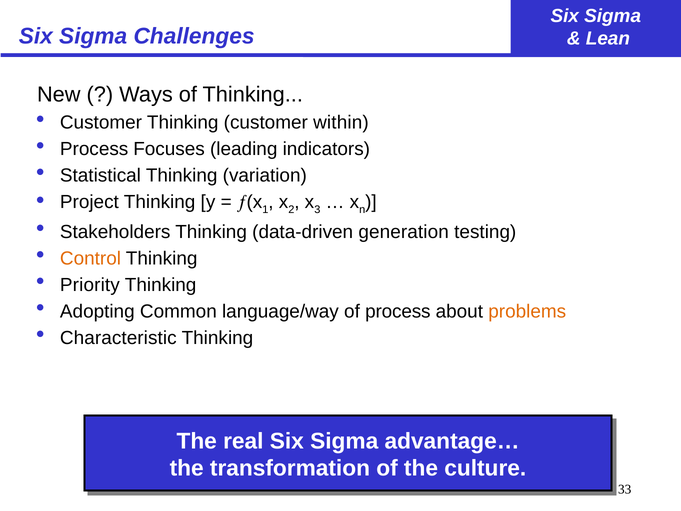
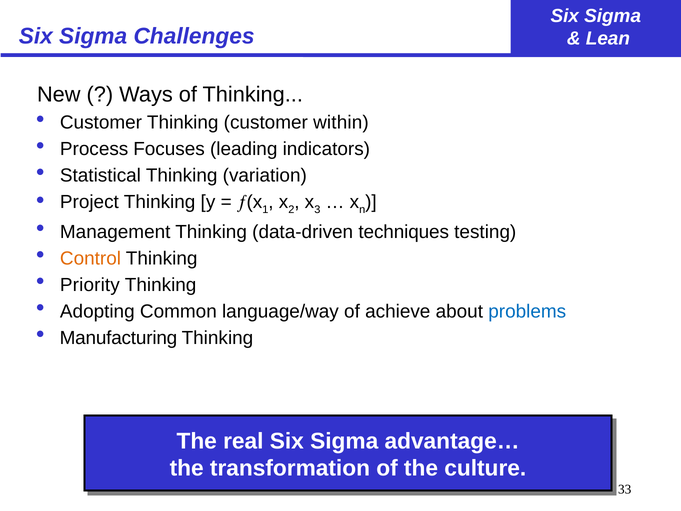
Stakeholders: Stakeholders -> Management (115, 232)
generation: generation -> techniques (404, 232)
of process: process -> achieve (398, 311)
problems colour: orange -> blue (527, 311)
Characteristic: Characteristic -> Manufacturing (118, 338)
